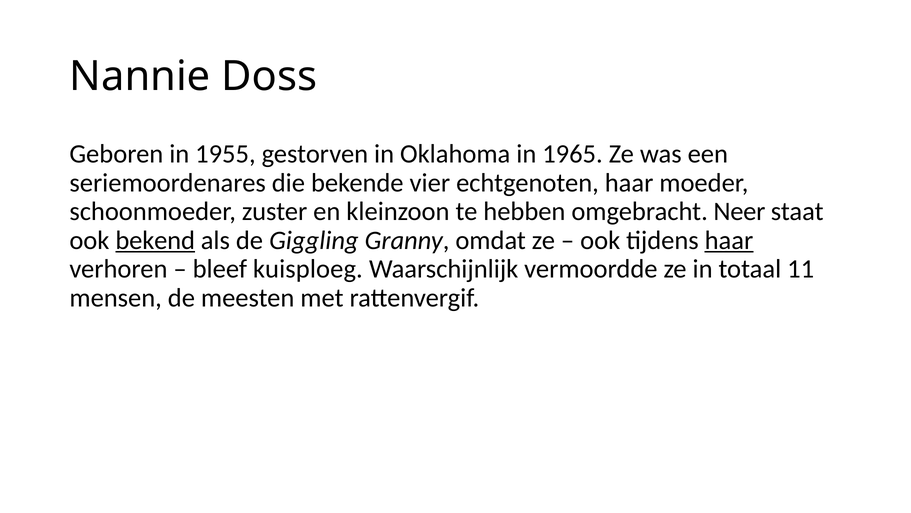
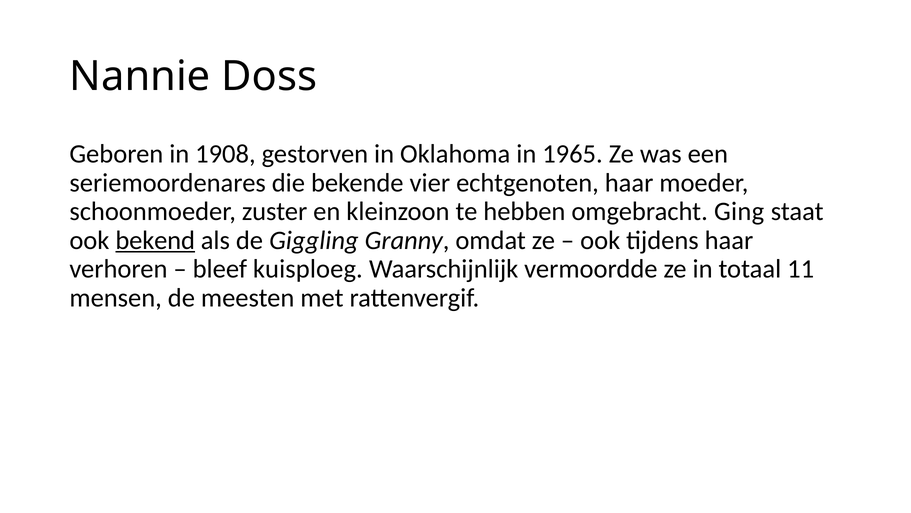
1955: 1955 -> 1908 (225, 154)
Neer: Neer -> Ging (739, 211)
haar underline: present -> none (729, 240)
